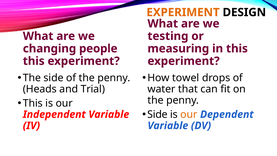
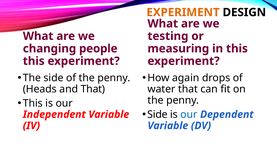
towel: towel -> again (186, 78)
and Trial: Trial -> That (93, 89)
our colour: orange -> blue (189, 114)
